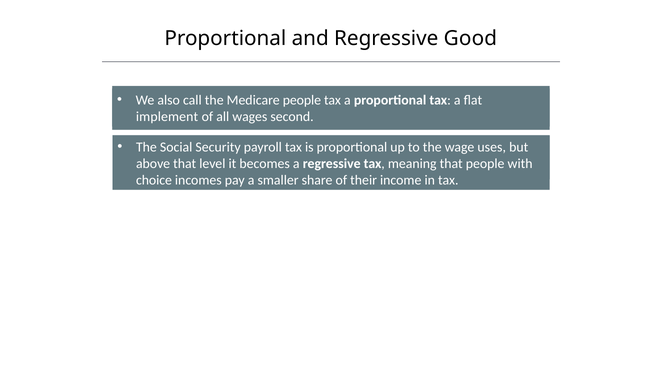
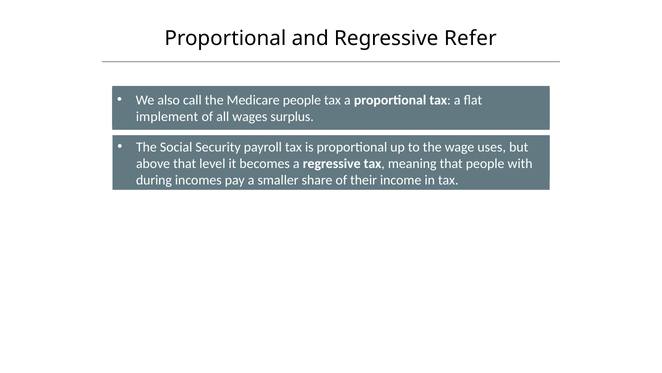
Good: Good -> Refer (470, 38)
second: second -> surplus (292, 116)
choice: choice -> during (154, 180)
